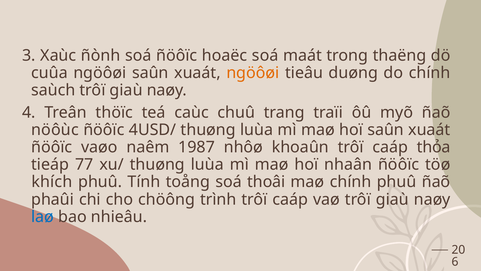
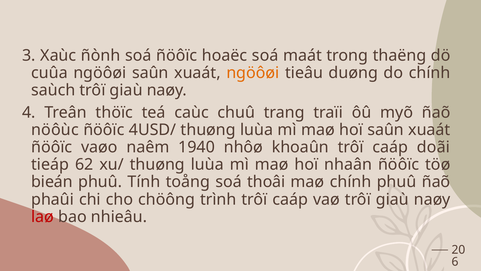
1987: 1987 -> 1940 (197, 147)
thỏa: thỏa -> doãi (434, 147)
77: 77 -> 62 (84, 164)
khích: khích -> bieán (52, 182)
laø colour: blue -> red (43, 216)
